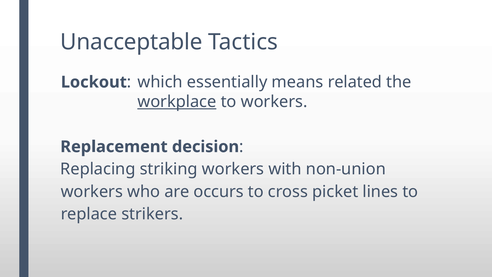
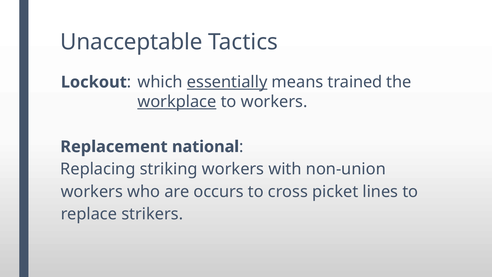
essentially underline: none -> present (227, 82)
related: related -> trained (355, 82)
decision: decision -> national (206, 147)
